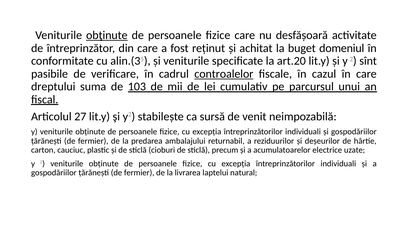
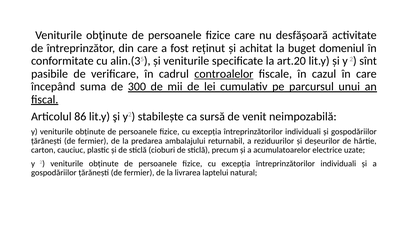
obţinute underline: present -> none (107, 35)
dreptului: dreptului -> începând (53, 87)
103: 103 -> 300 (137, 87)
27: 27 -> 86 (80, 117)
